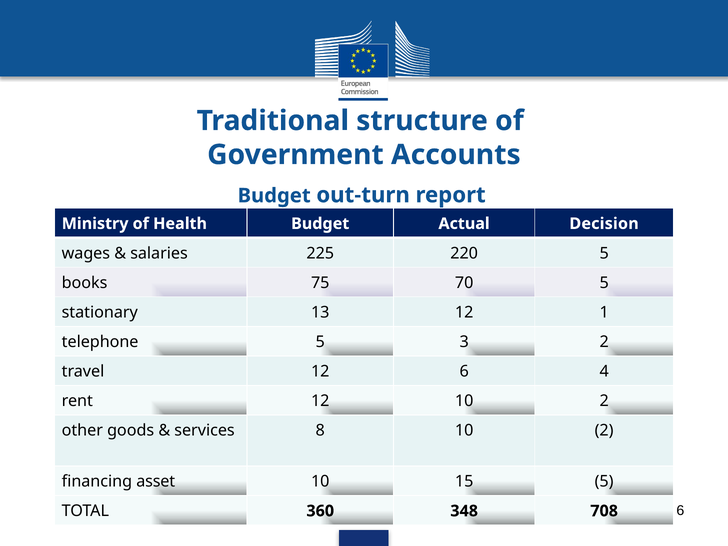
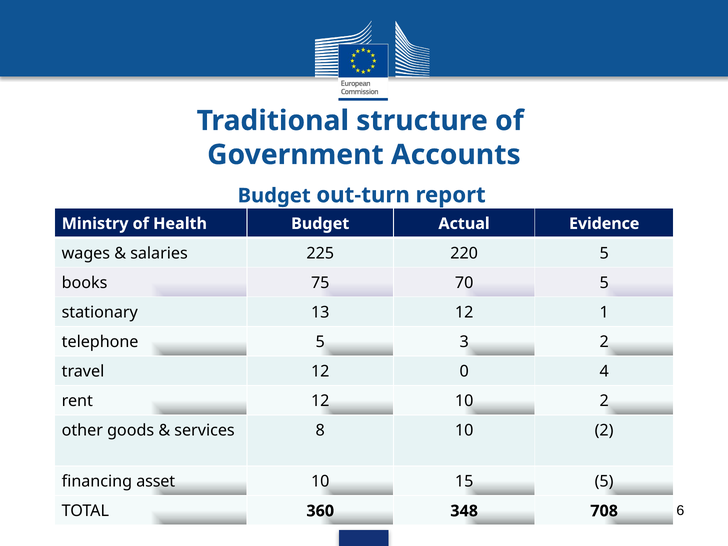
Decision: Decision -> Evidence (604, 224)
12 6: 6 -> 0 (464, 371)
